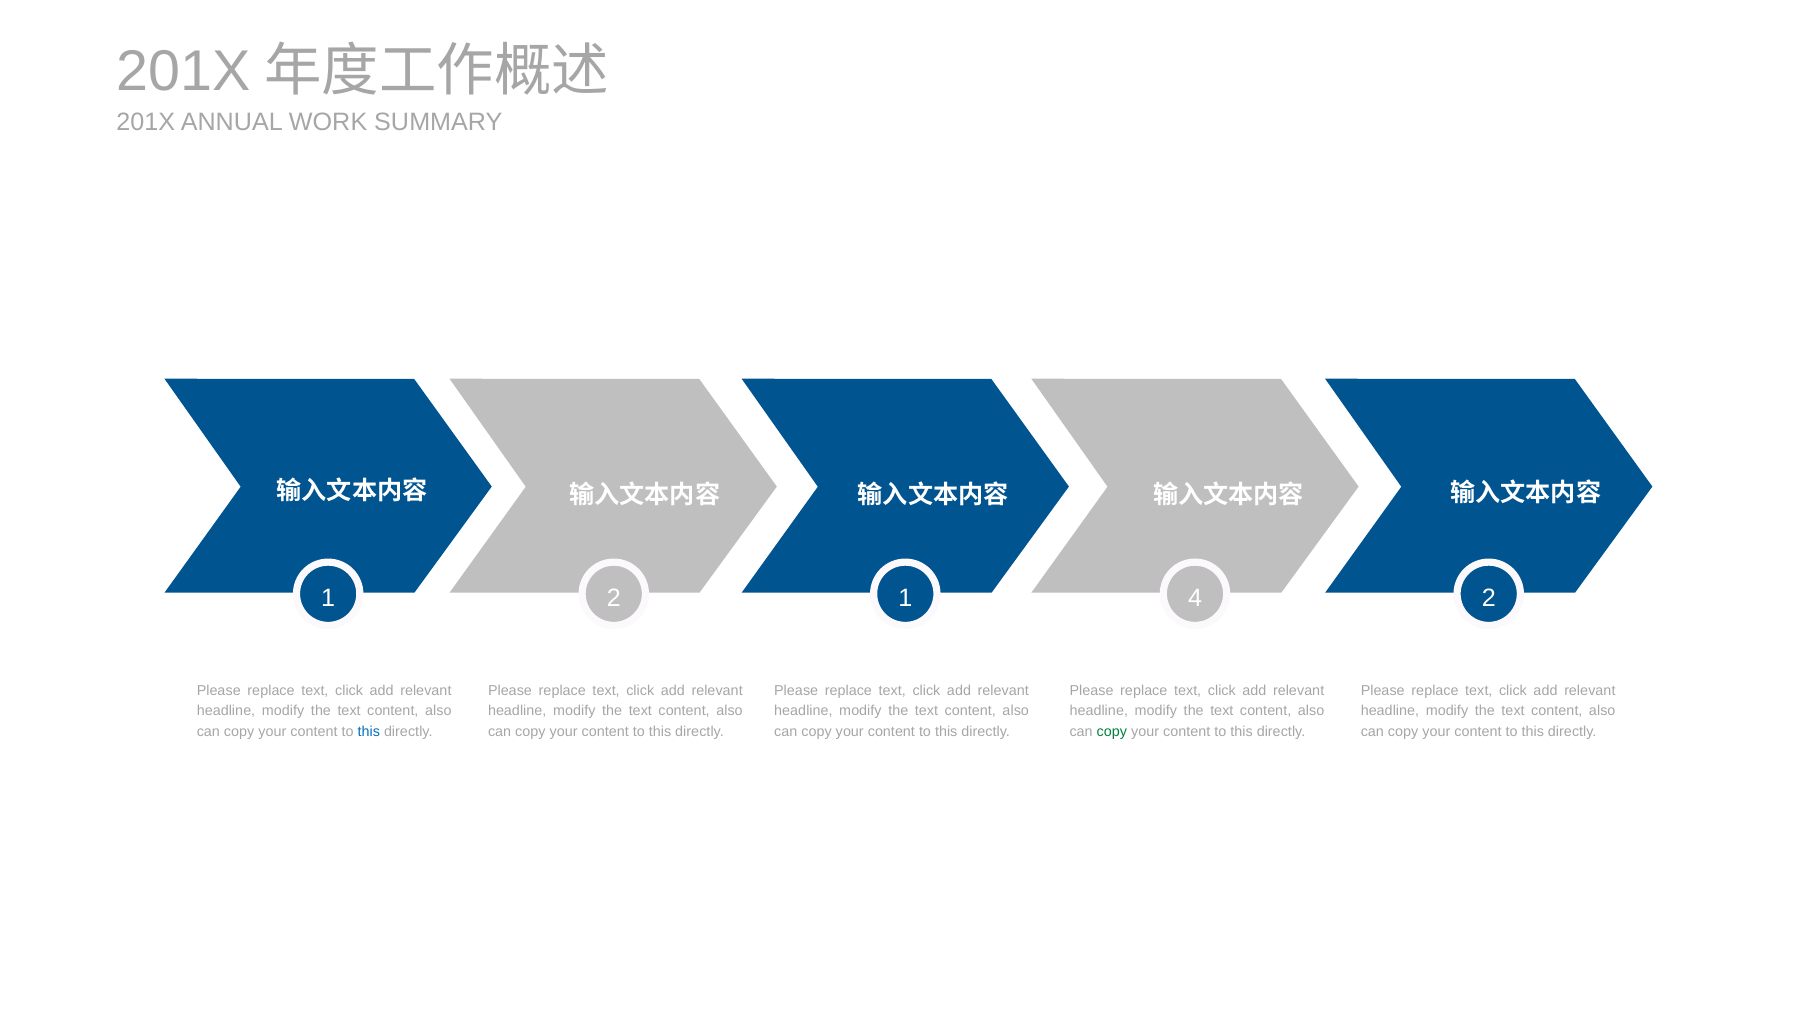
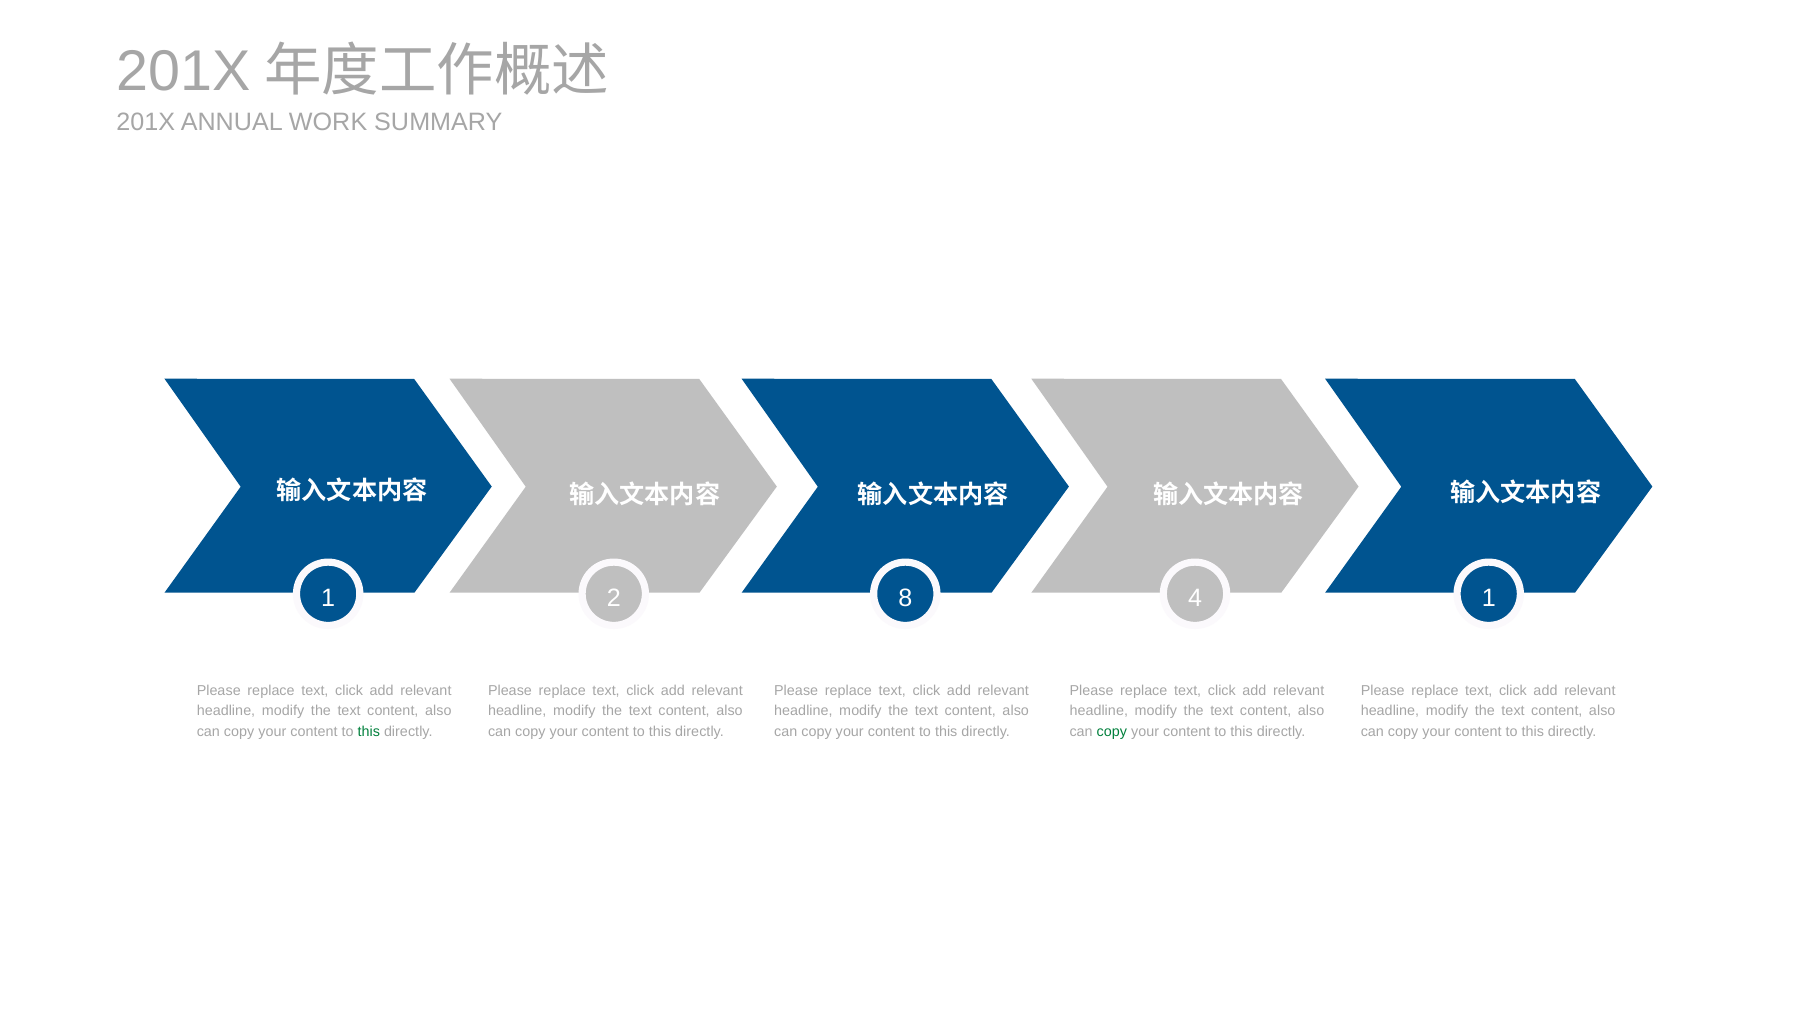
2 1: 1 -> 8 (905, 599)
4 2: 2 -> 1 (1489, 599)
this colour: blue -> green (369, 732)
